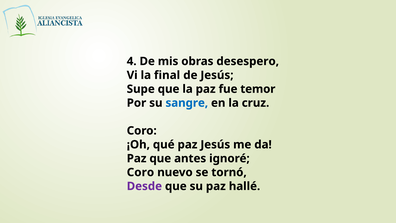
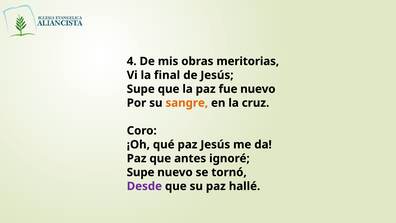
desespero: desespero -> meritorias (248, 61)
fue temor: temor -> nuevo (258, 89)
sangre colour: blue -> orange (187, 103)
Coro: Coro -> Supe (141, 172)
